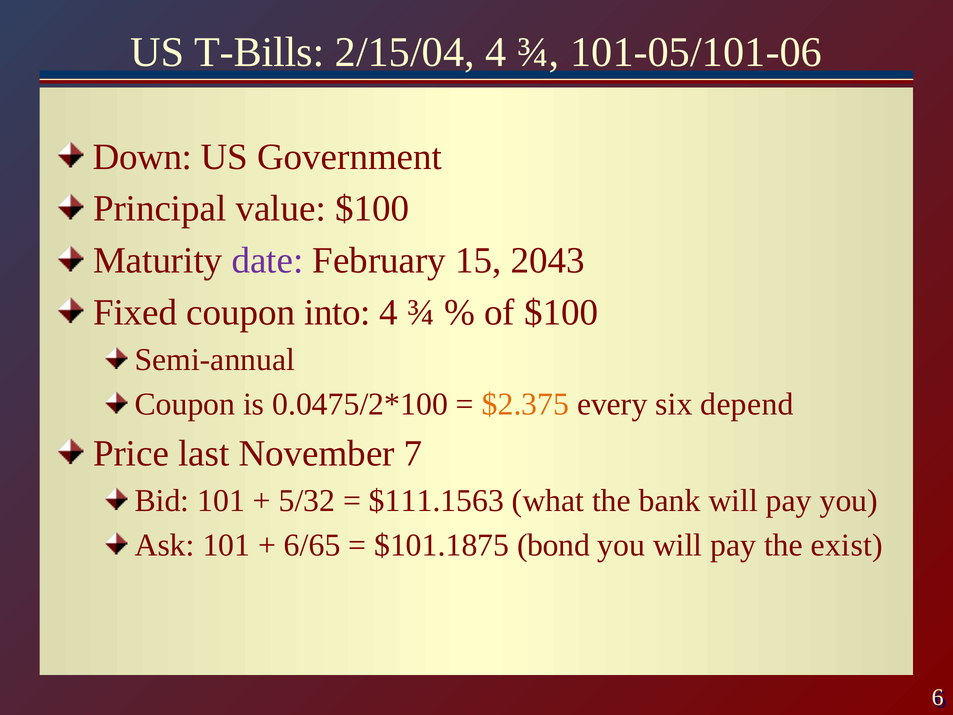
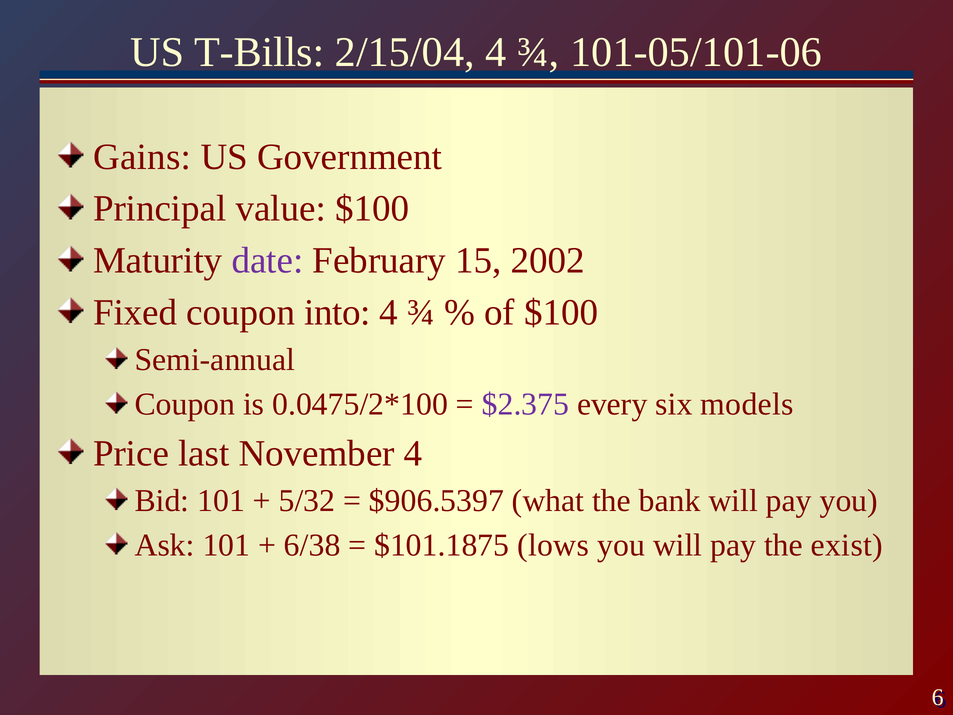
Down: Down -> Gains (142, 157)
2043: 2043 -> 2002 (548, 261)
$2.375 colour: orange -> purple (525, 404)
depend: depend -> models (747, 404)
November 7: 7 -> 4 (413, 453)
$111.1563: $111.1563 -> $906.5397 (436, 501)
6/65: 6/65 -> 6/38 (312, 545)
bond: bond -> lows (553, 545)
